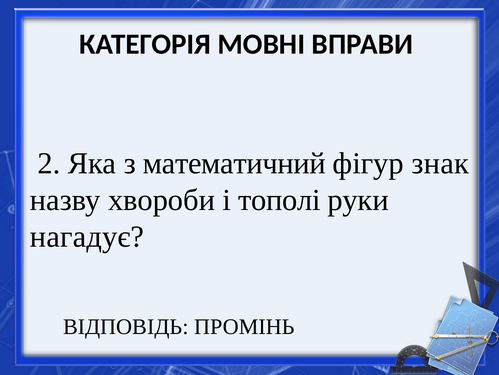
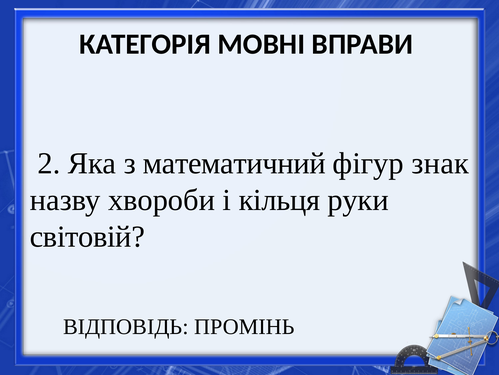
тополі: тополі -> кільця (279, 200)
нагадує: нагадує -> світовій (87, 236)
